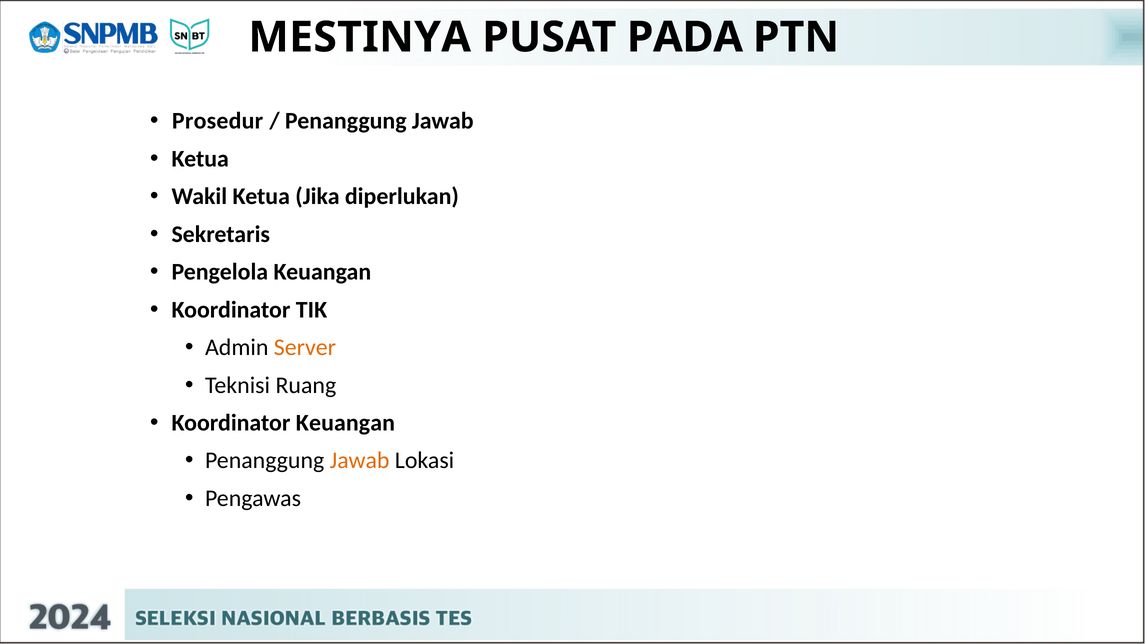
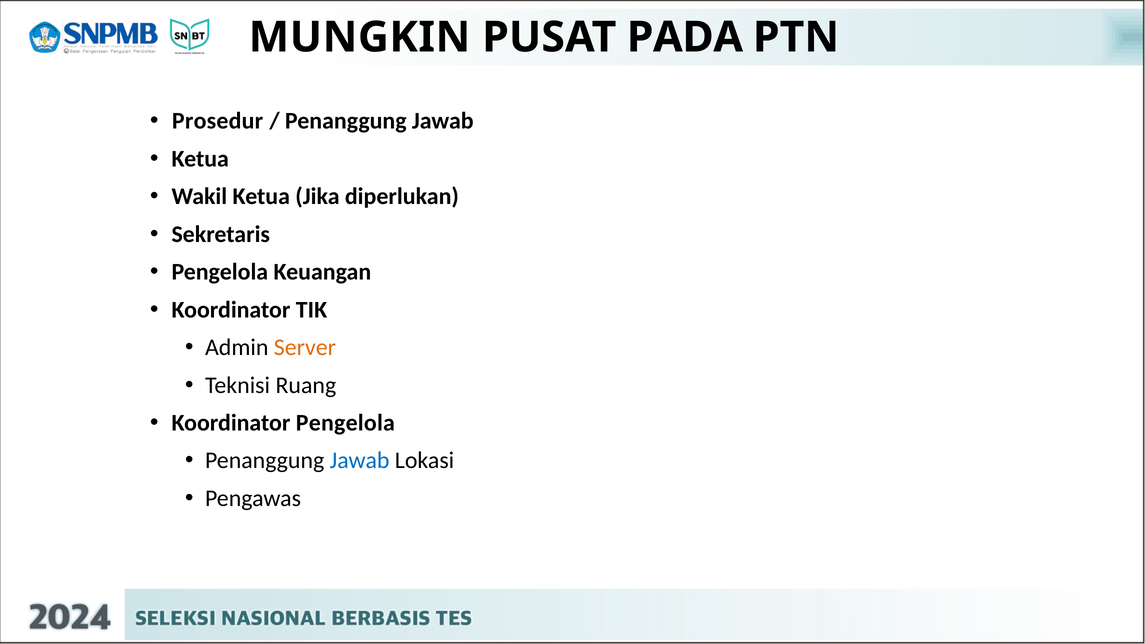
MESTINYA: MESTINYA -> MUNGKIN (360, 37)
Koordinator Keuangan: Keuangan -> Pengelola (345, 423)
Jawab colour: orange -> blue (360, 461)
